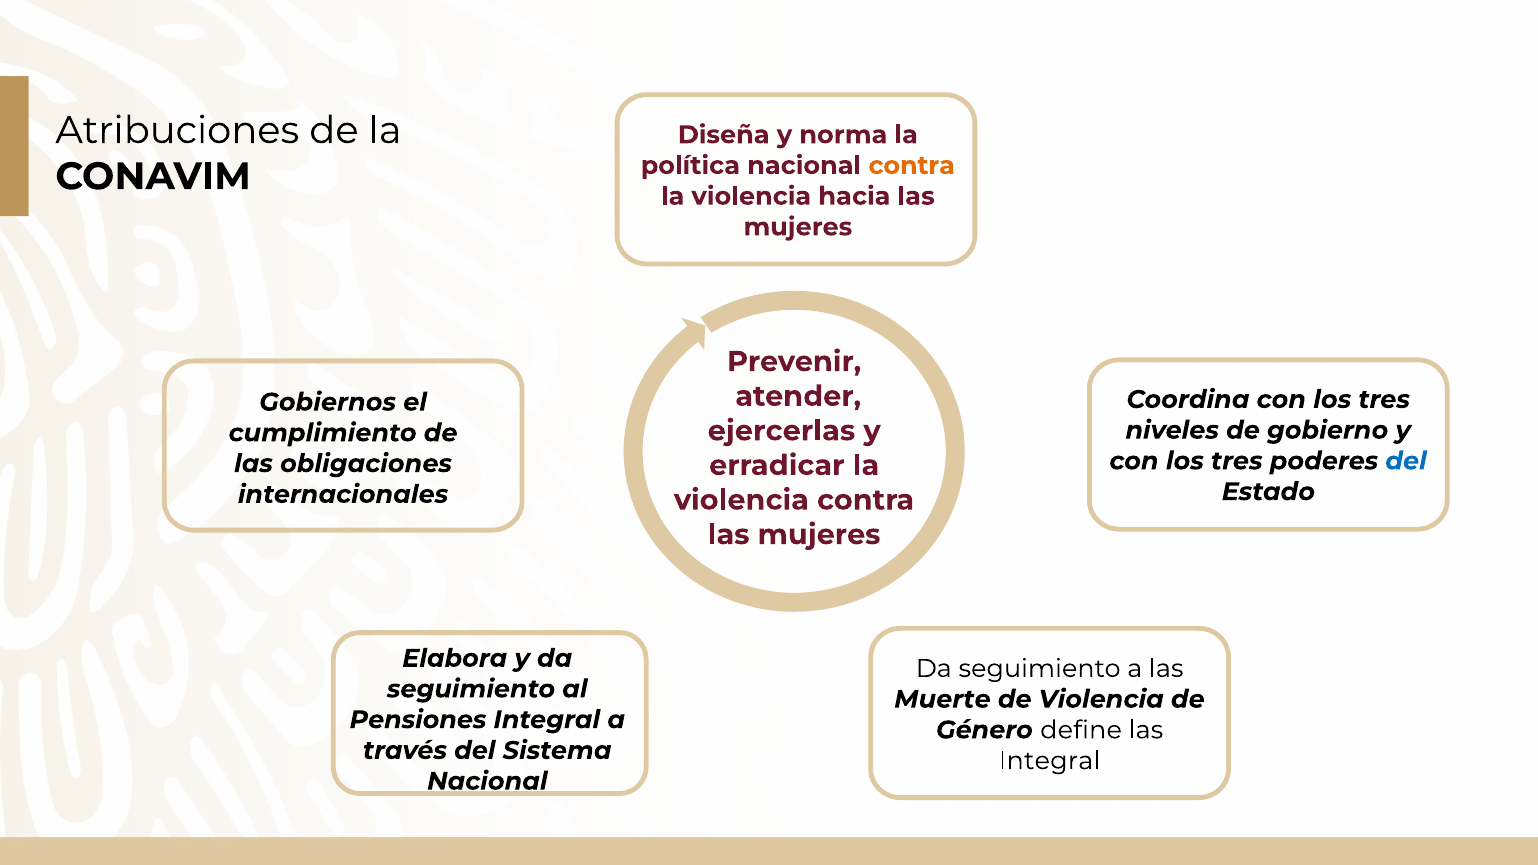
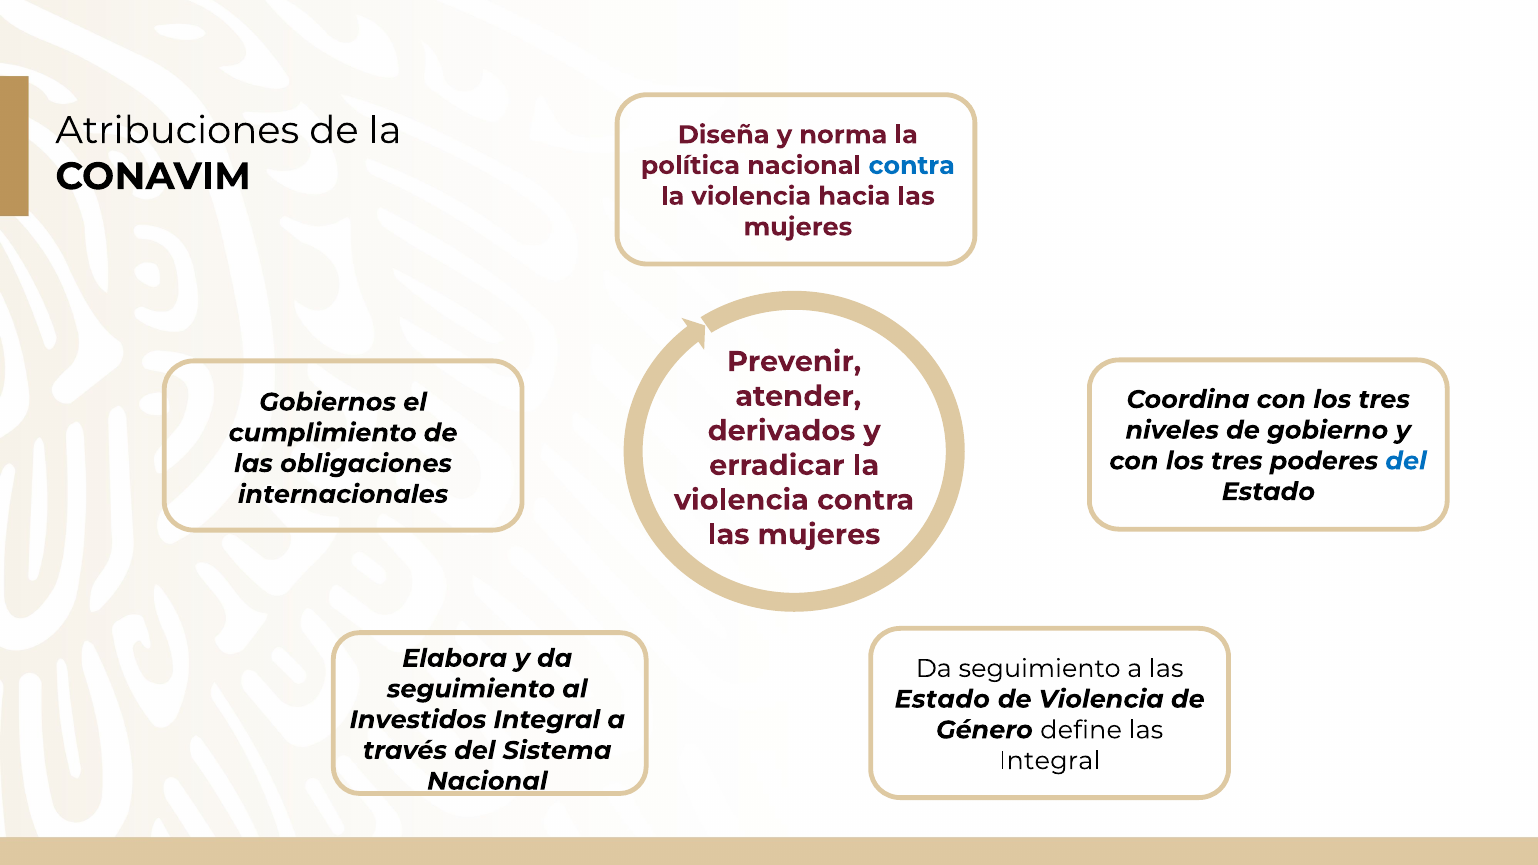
contra colour: orange -> blue (912, 166)
ejercerlas: ejercerlas -> derivados (782, 431)
Muerte: Muerte -> Estado (942, 699)
Pensiones: Pensiones -> Investidos (418, 720)
